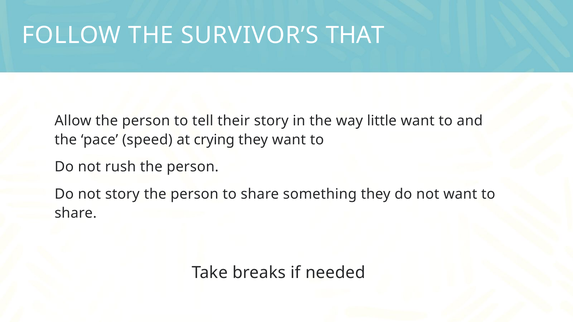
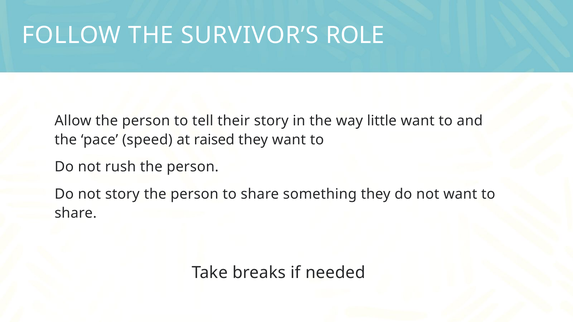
THAT: THAT -> ROLE (355, 35)
crying: crying -> raised (214, 140)
